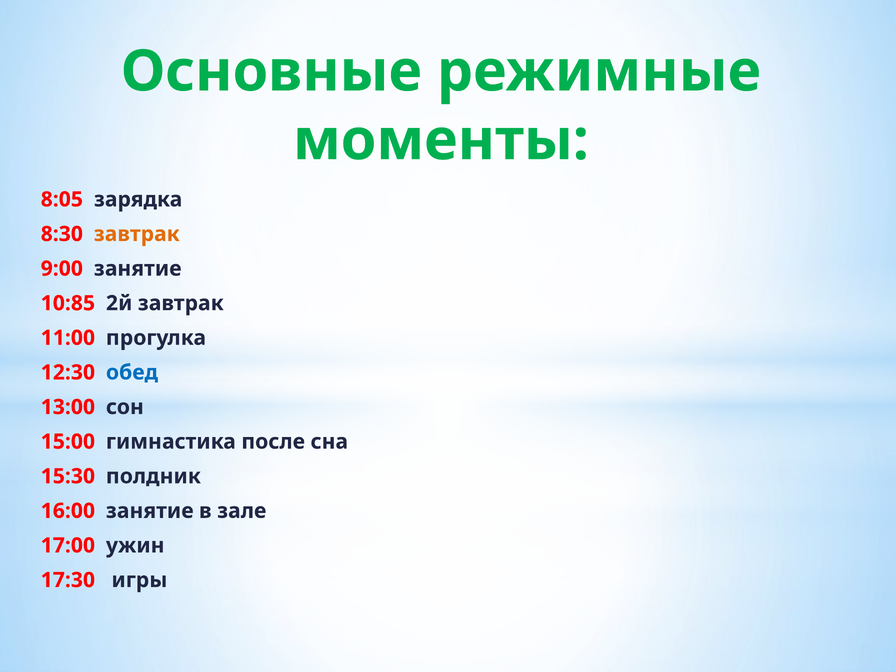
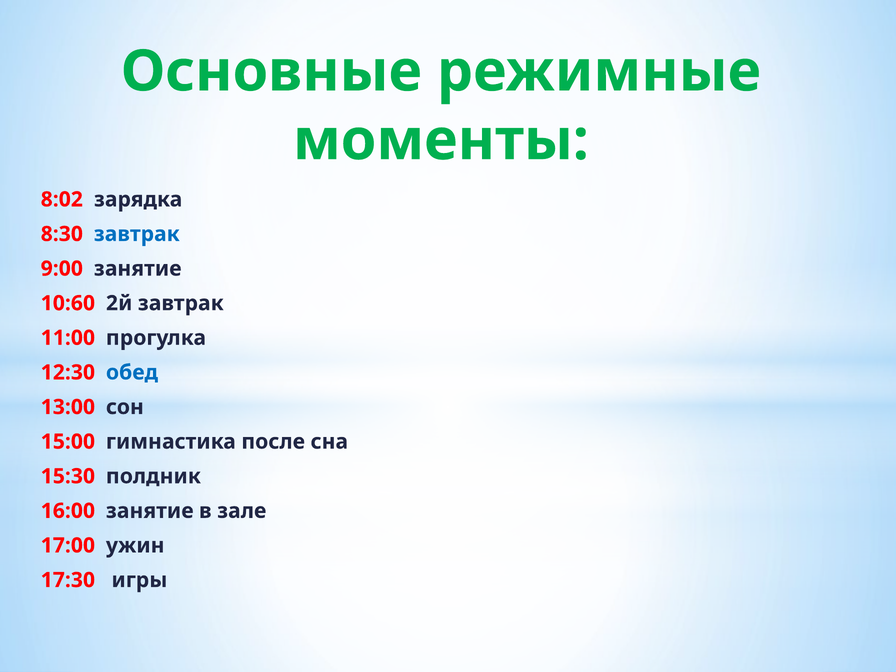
8:05: 8:05 -> 8:02 (62, 199)
завтрак colour: orange -> blue (137, 234)
10:85: 10:85 -> 10:60 (68, 303)
